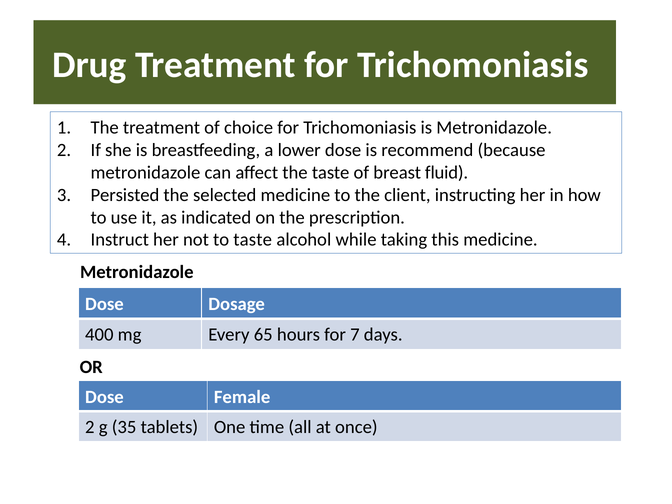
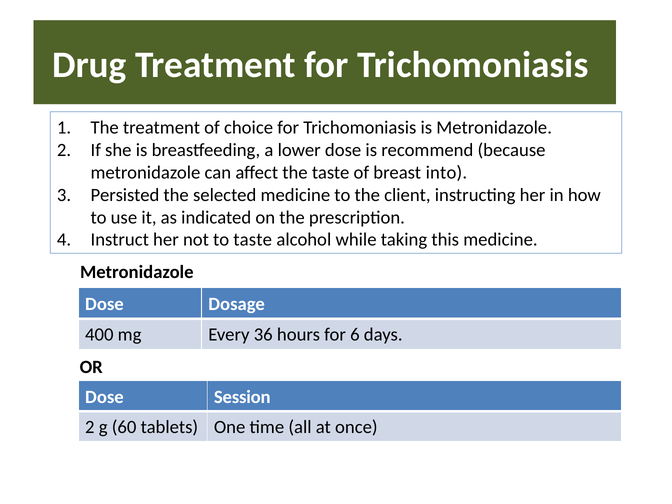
fluid: fluid -> into (446, 173)
65: 65 -> 36 (263, 335)
7: 7 -> 6 (355, 335)
Female: Female -> Session (242, 397)
35: 35 -> 60 (124, 427)
